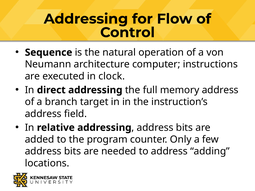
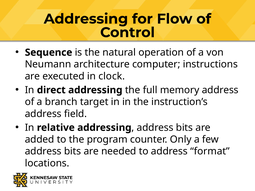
adding: adding -> format (210, 152)
